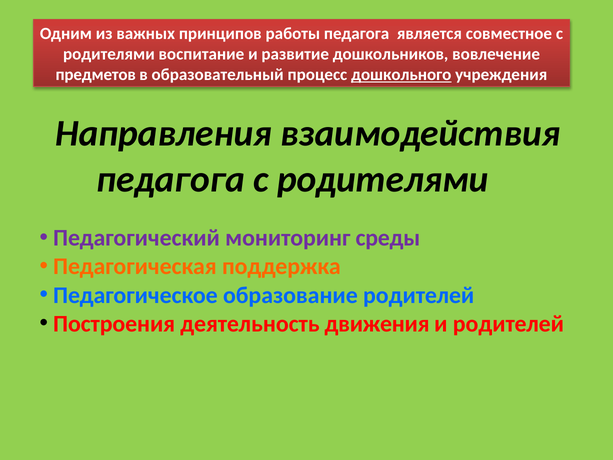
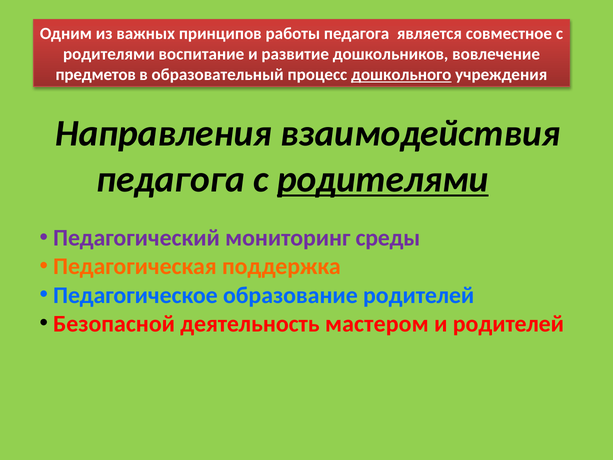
родителями underline: none -> present (383, 179)
Построения: Построения -> Безопасной (114, 324)
движения: движения -> мастером (377, 324)
